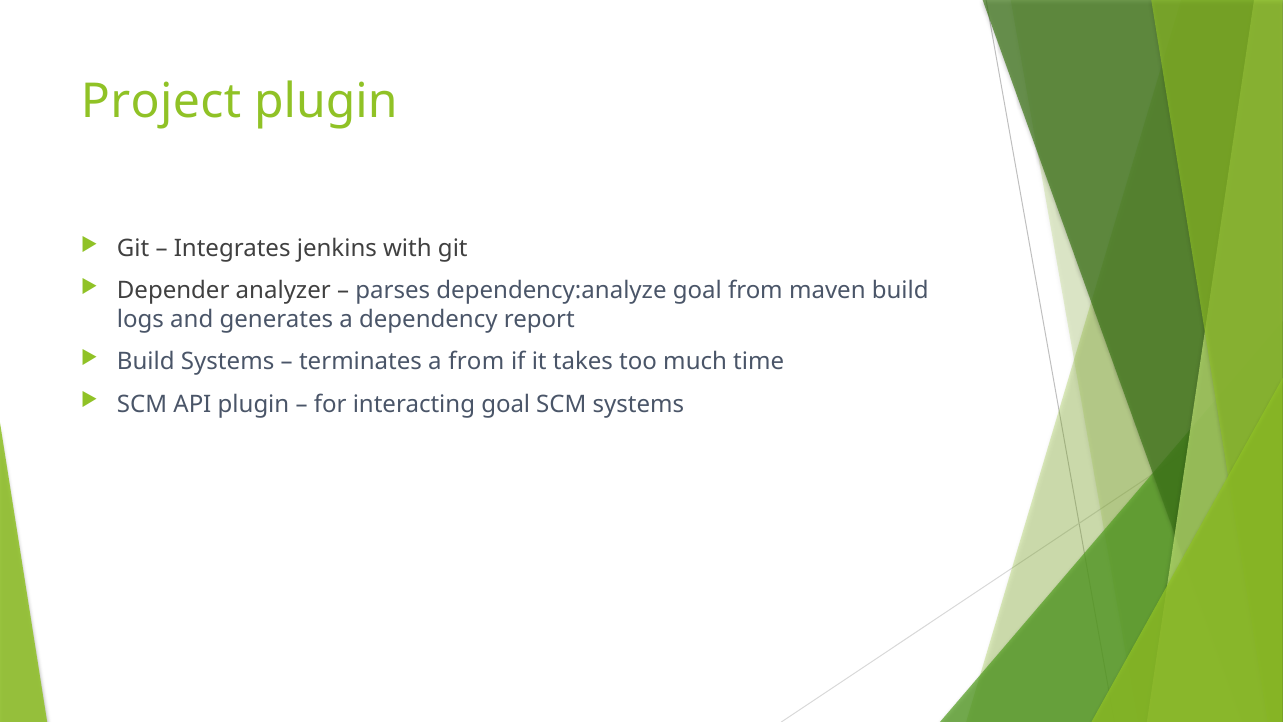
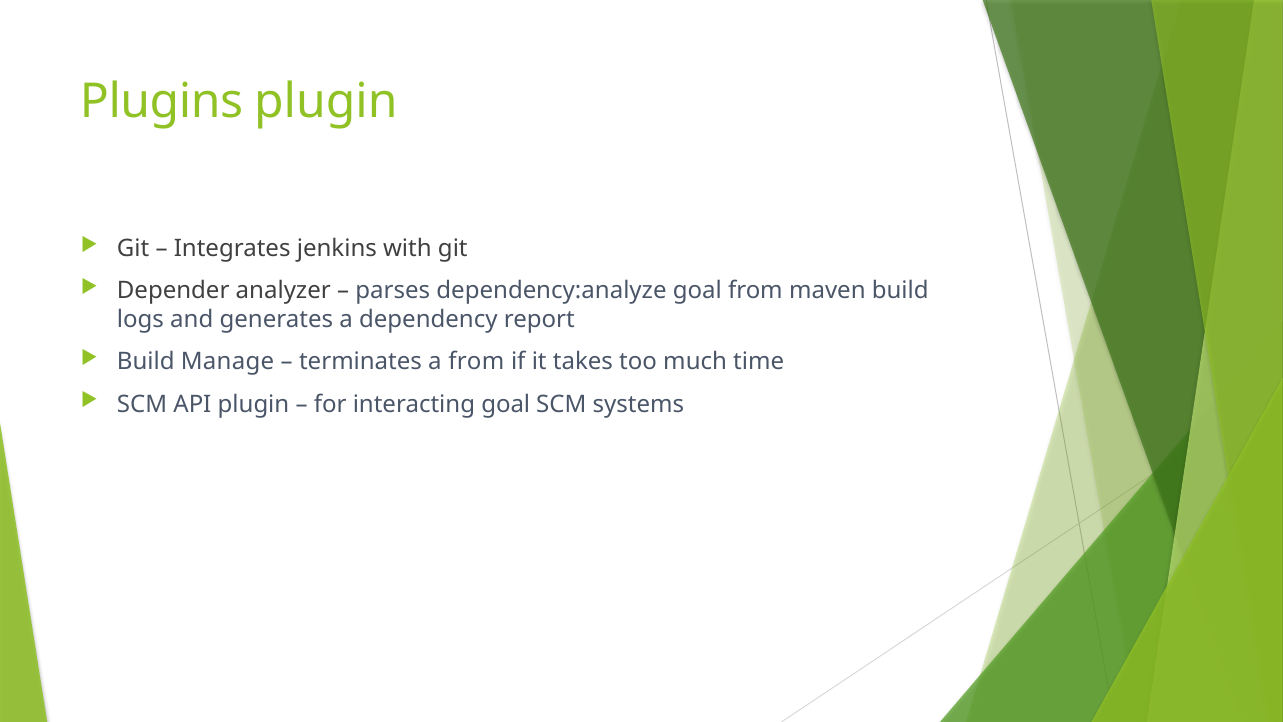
Project: Project -> Plugins (161, 101)
Build Systems: Systems -> Manage (228, 362)
